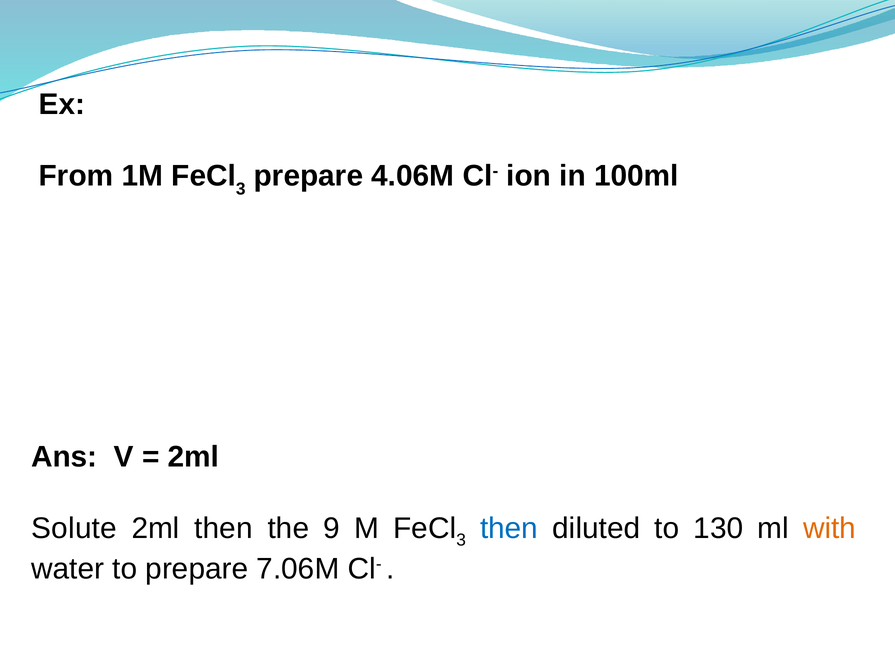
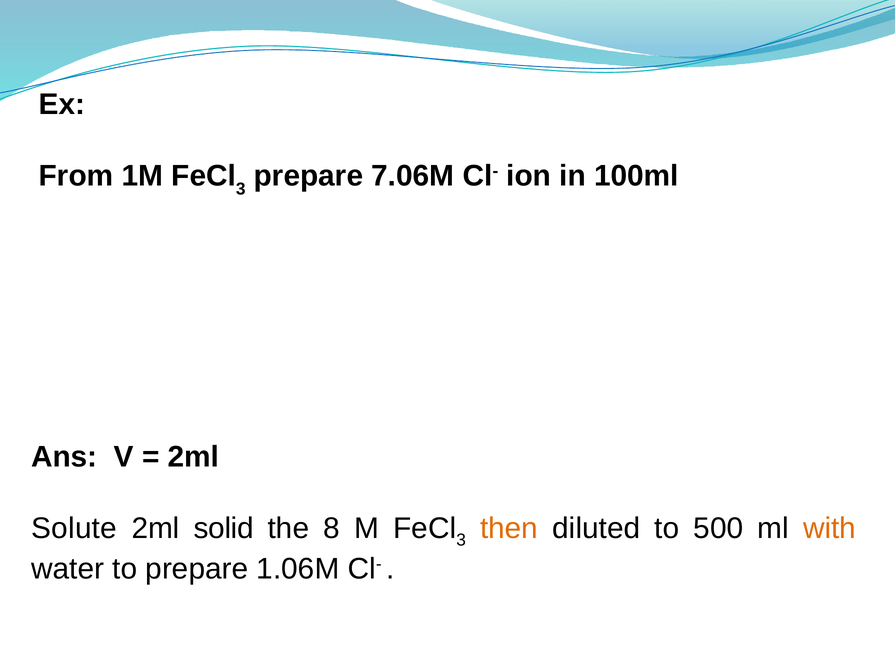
4.06M: 4.06M -> 7.06M (413, 176)
2ml then: then -> solid (224, 529)
9: 9 -> 8 (332, 529)
then colour: blue -> orange (509, 529)
130: 130 -> 500 (718, 529)
7.06M: 7.06M -> 1.06M (298, 569)
